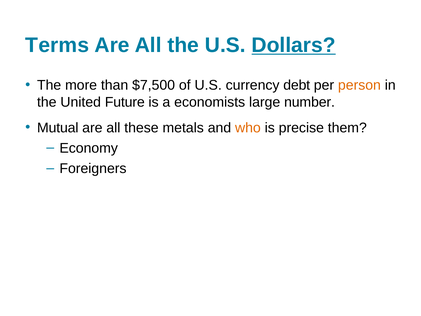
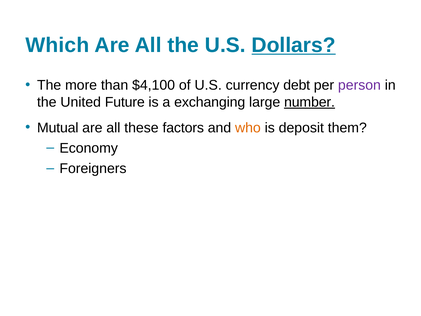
Terms: Terms -> Which (57, 45)
$7,500: $7,500 -> $4,100 (154, 85)
person colour: orange -> purple (359, 85)
economists: economists -> exchanging (210, 102)
number underline: none -> present (310, 102)
metals: metals -> factors (183, 128)
precise: precise -> deposit (301, 128)
